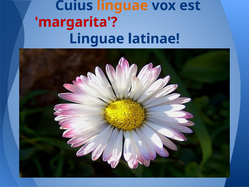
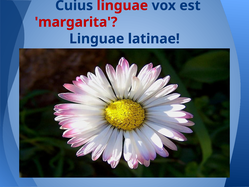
linguae colour: orange -> red (122, 6)
